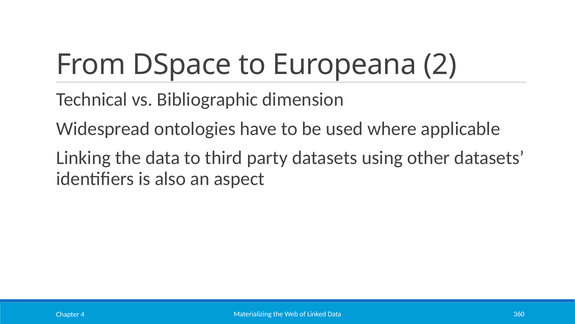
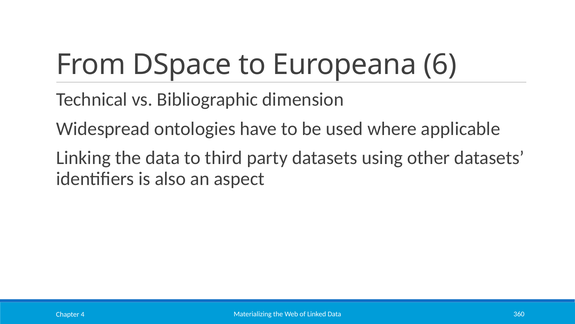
2: 2 -> 6 (440, 64)
